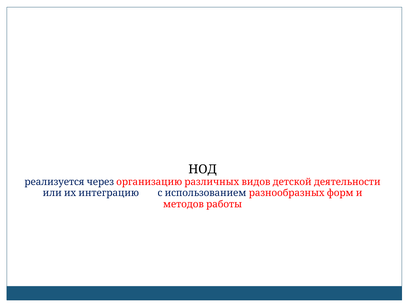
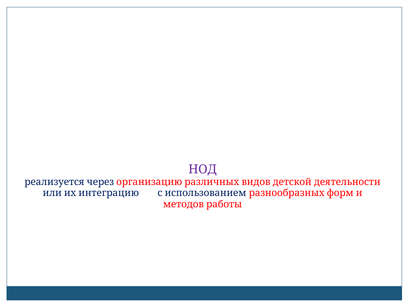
НОД colour: black -> purple (203, 169)
